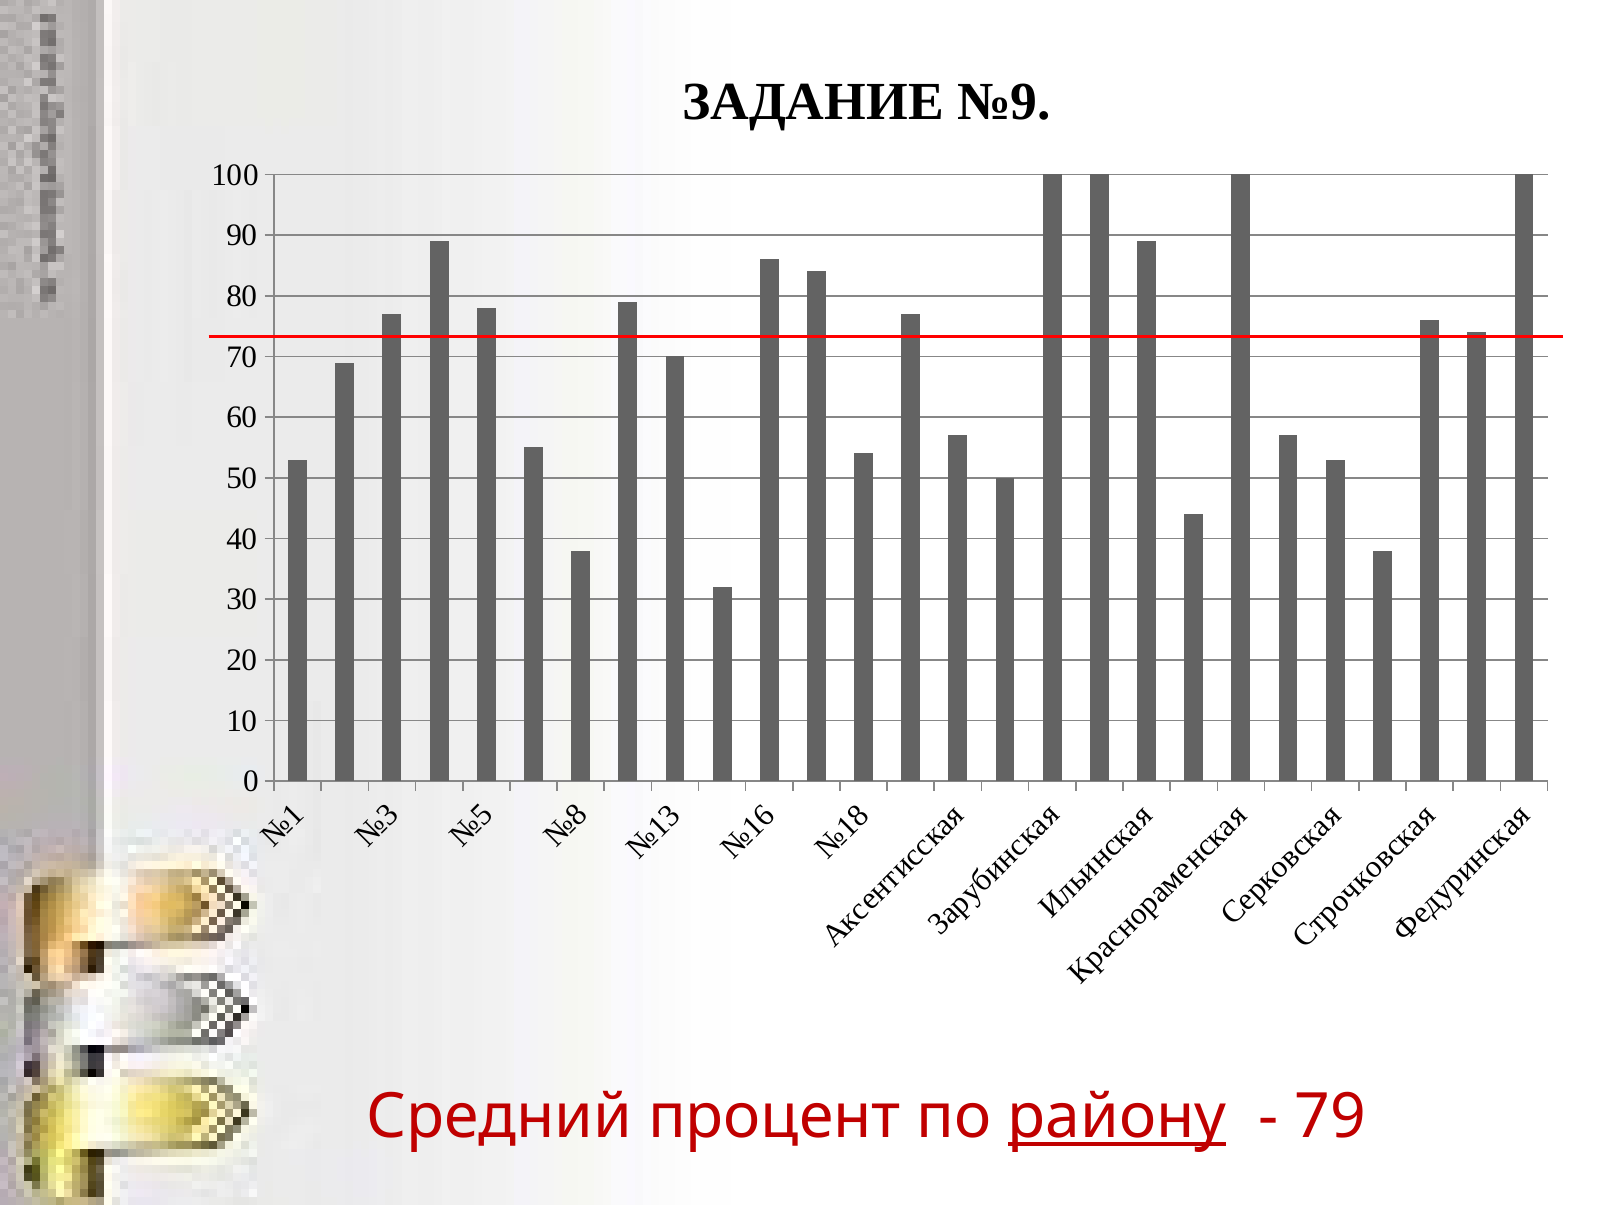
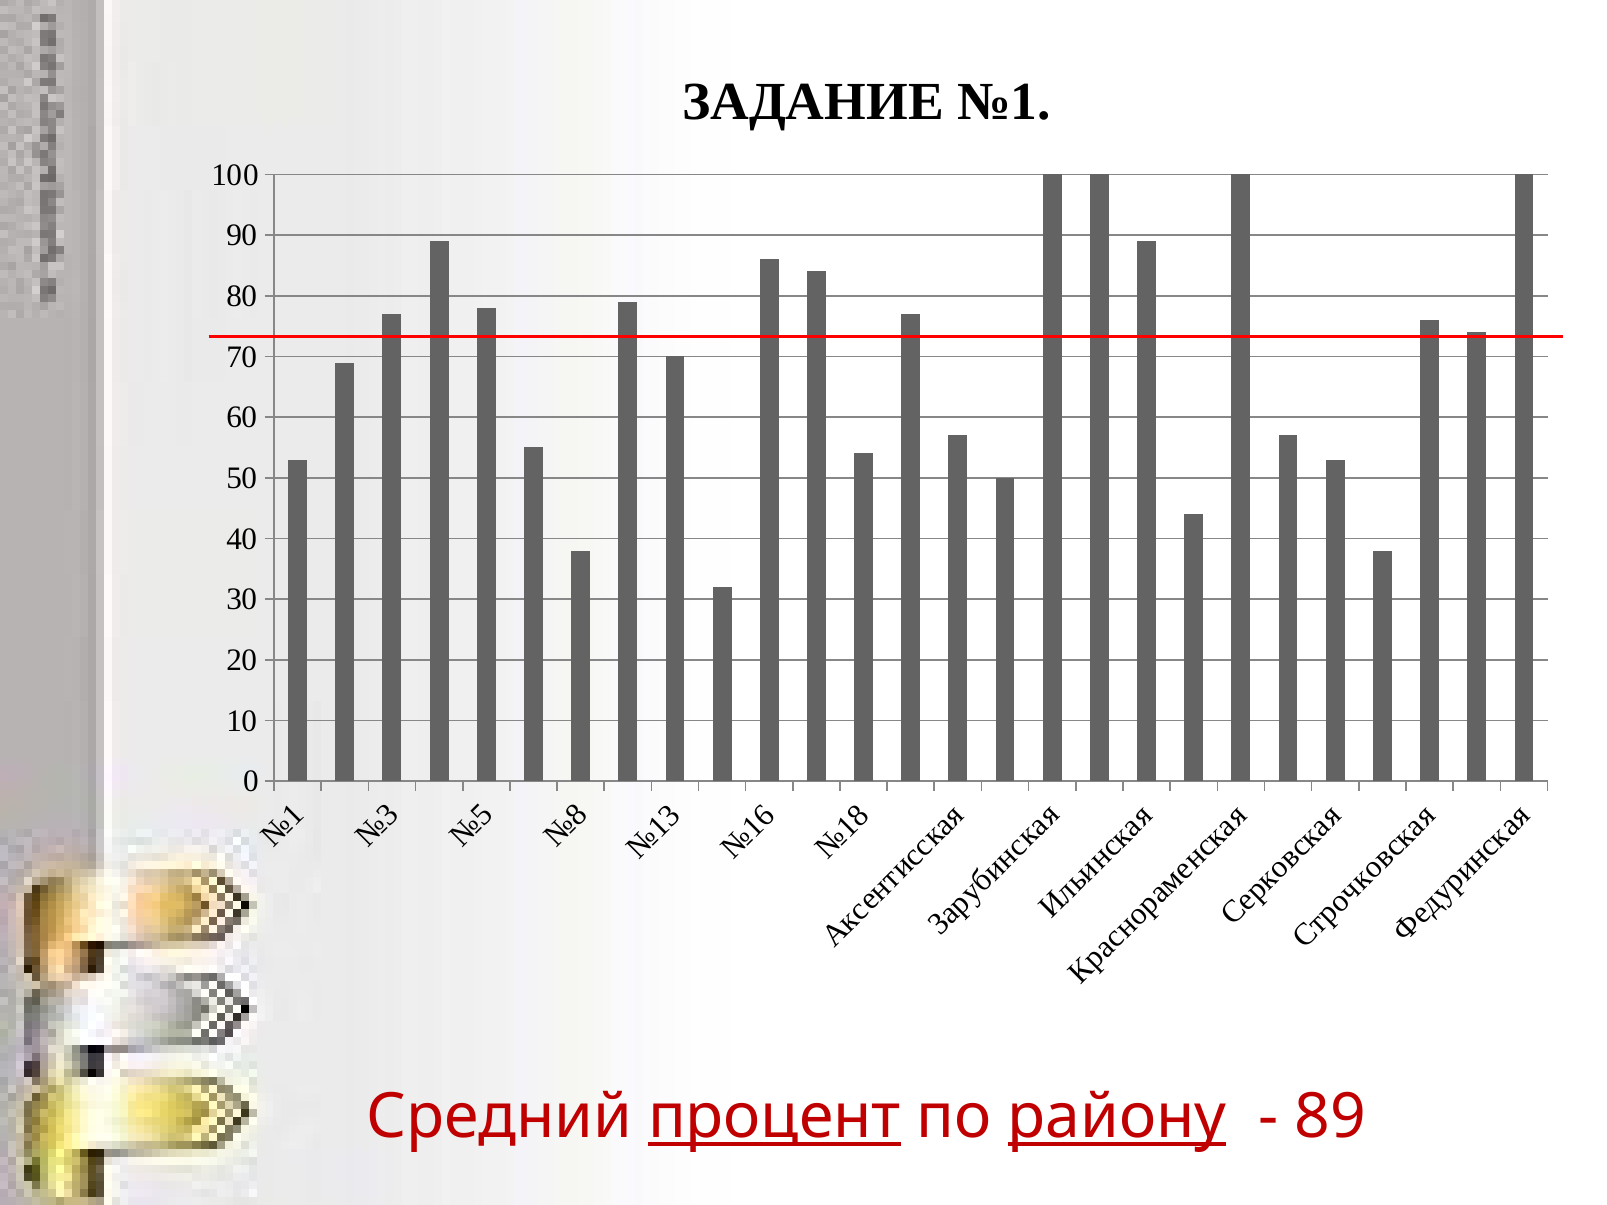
№9: №9 -> №1 (1004, 102)
процент underline: none -> present (774, 1117)
79: 79 -> 89 (1331, 1117)
